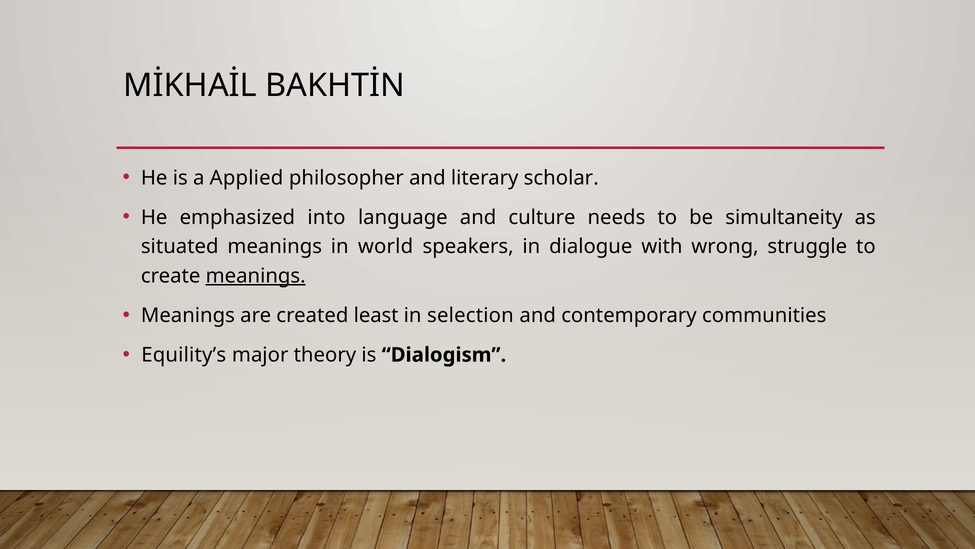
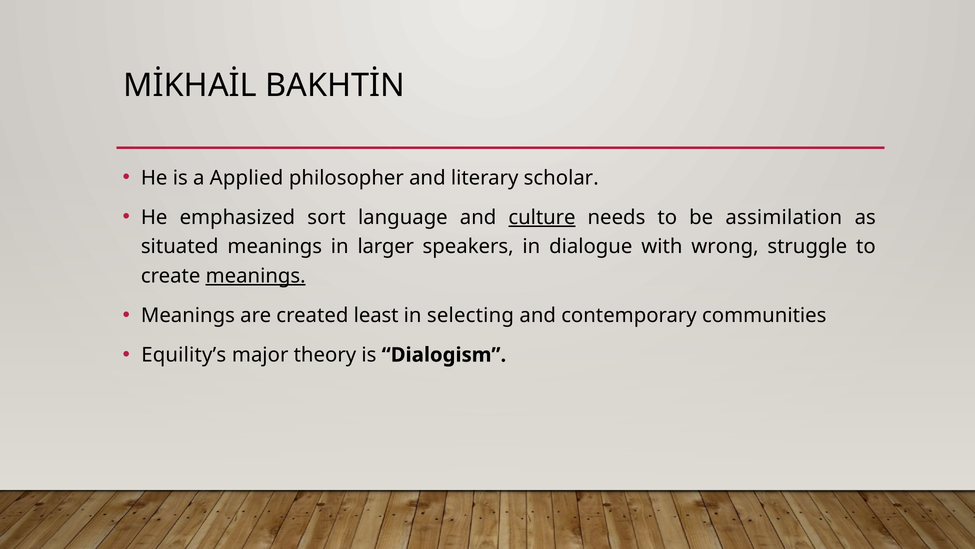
into: into -> sort (326, 217)
culture underline: none -> present (542, 217)
simultaneity: simultaneity -> assimilation (784, 217)
world: world -> larger (386, 246)
selection: selection -> selecting (470, 315)
